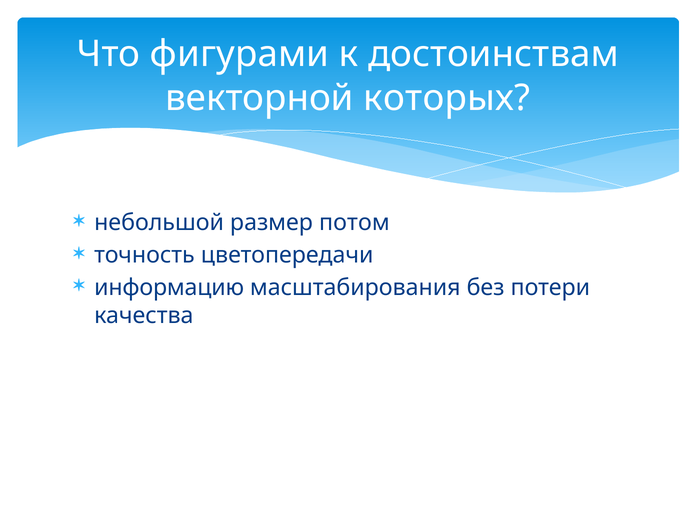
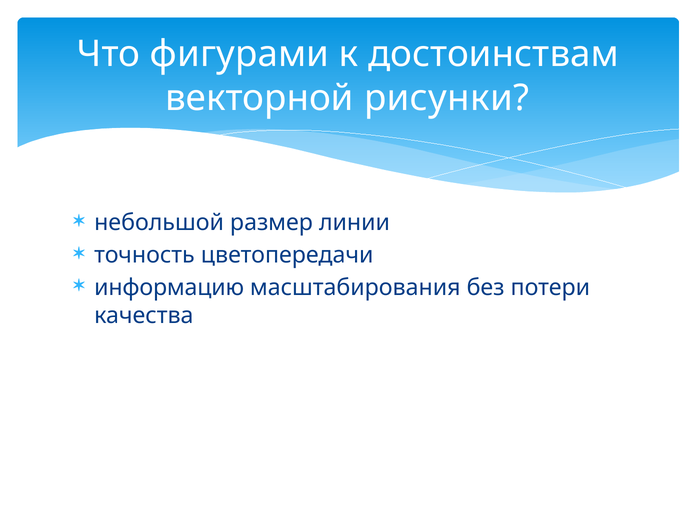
которых: которых -> рисунки (447, 98)
потом: потом -> линии (354, 223)
